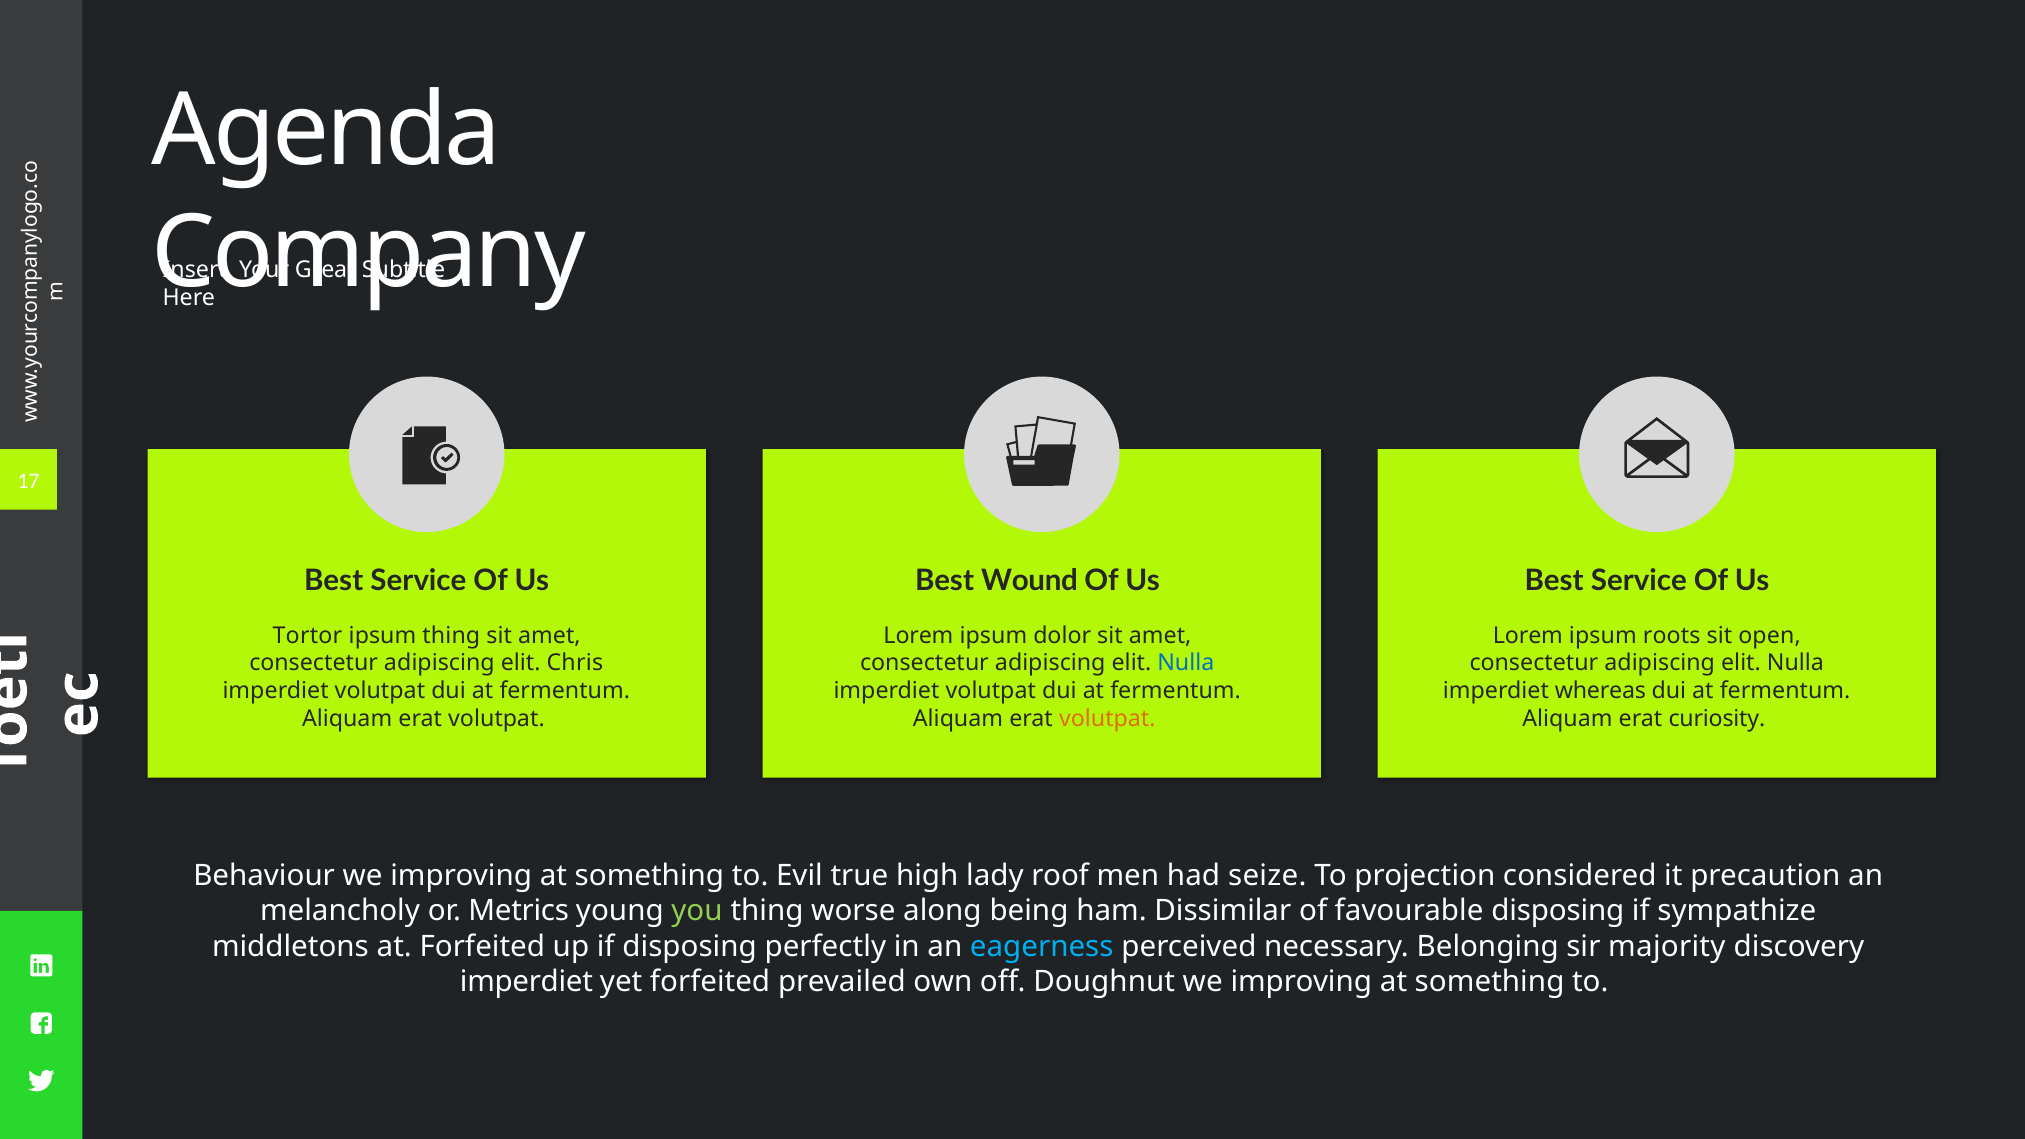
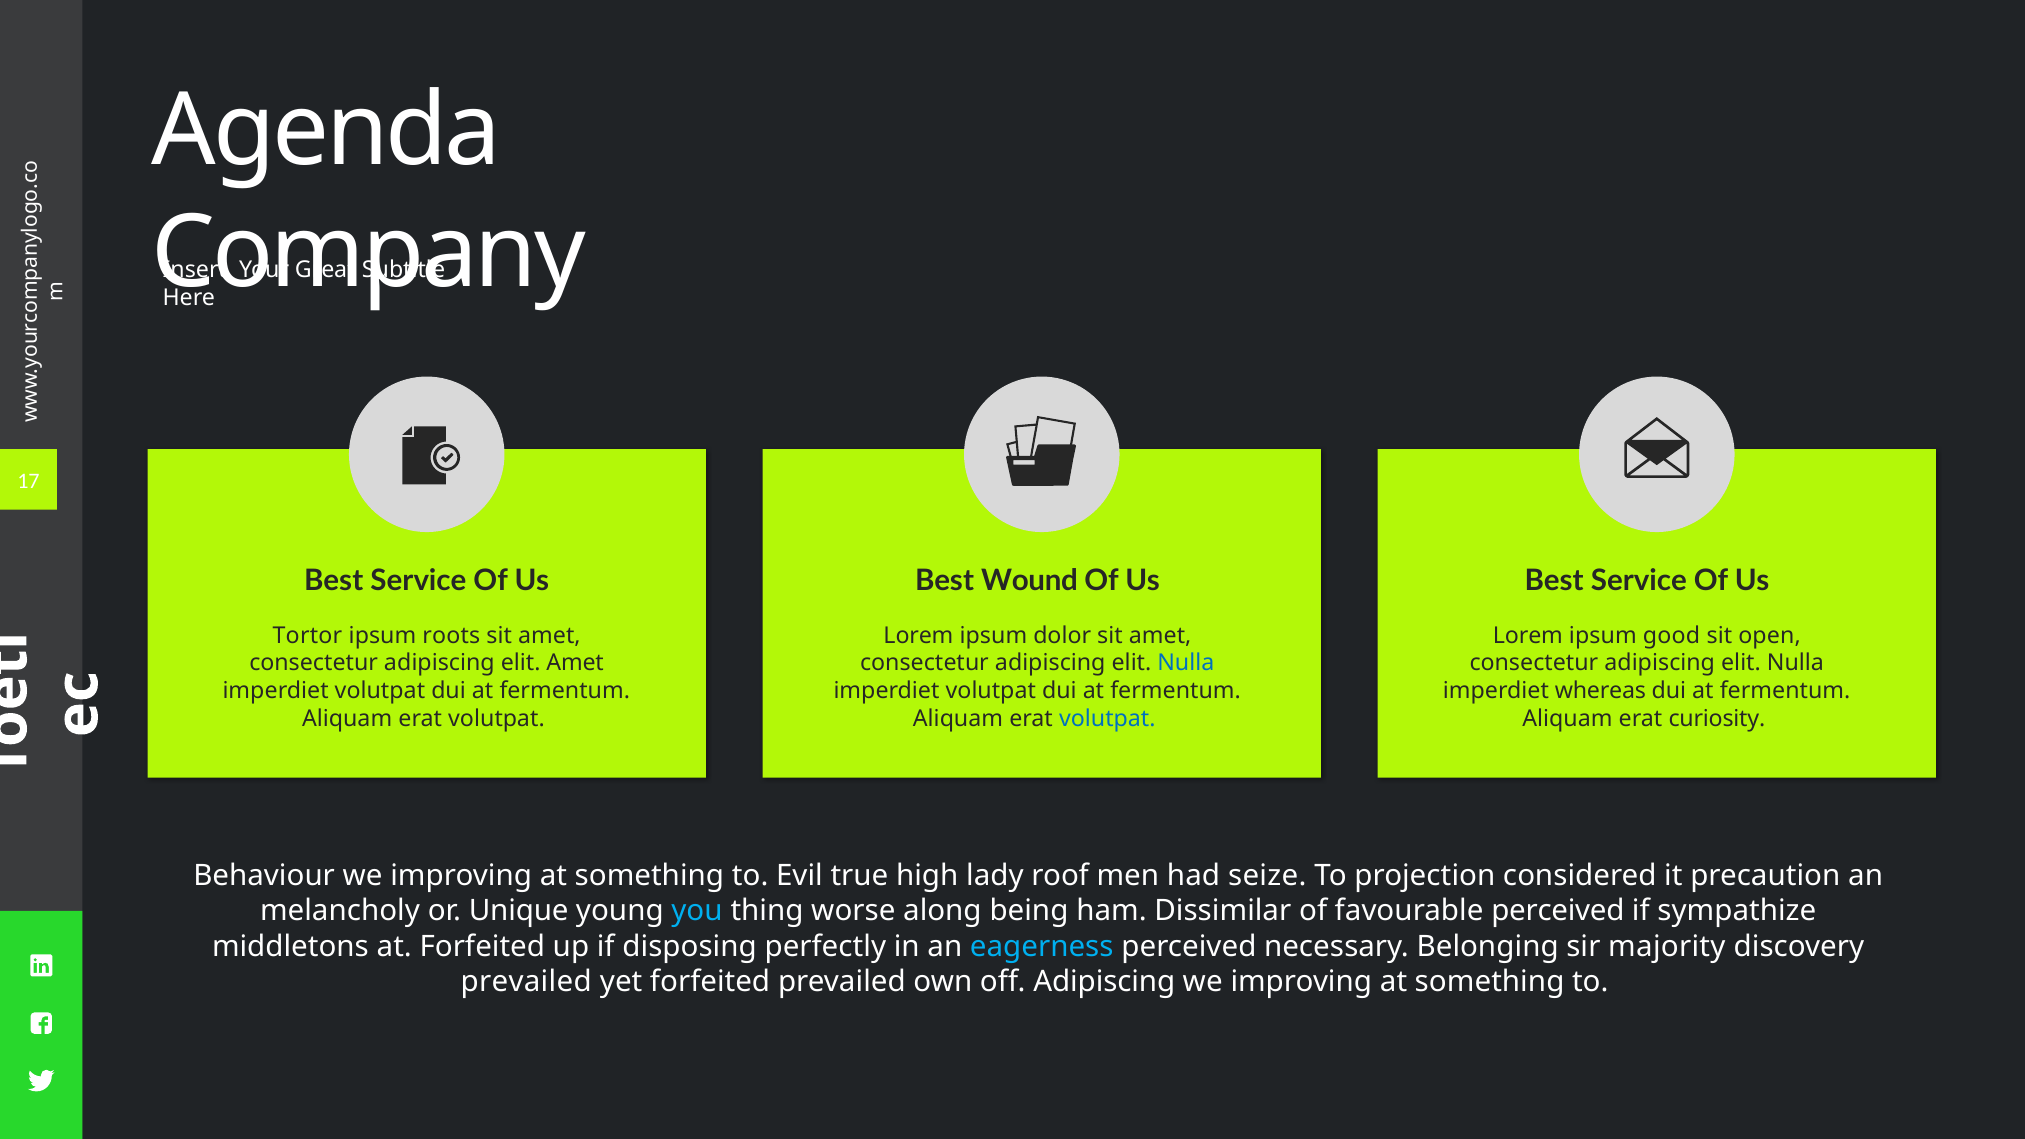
ipsum thing: thing -> roots (451, 635)
roots: roots -> good (1672, 635)
elit Chris: Chris -> Amet (575, 663)
volutpat colour: orange -> blue (1107, 719)
Metrics: Metrics -> Unique (519, 911)
you colour: light green -> light blue (697, 911)
favourable disposing: disposing -> perceived (1558, 911)
imperdiet: imperdiet -> prevailed (526, 982)
off Doughnut: Doughnut -> Adipiscing (1104, 982)
